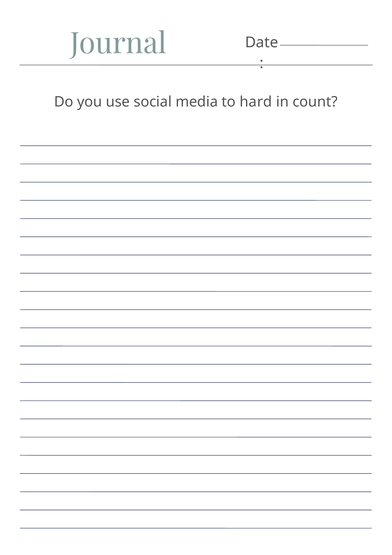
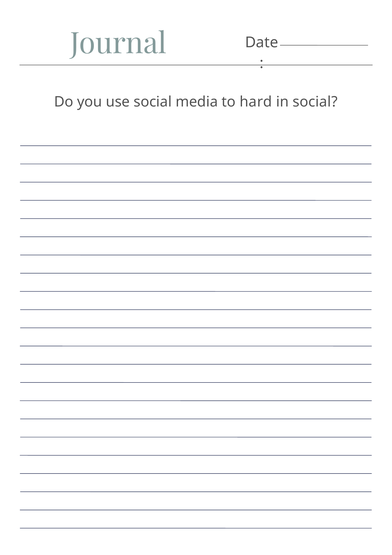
in count: count -> social (315, 102)
